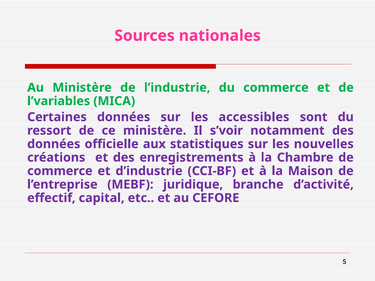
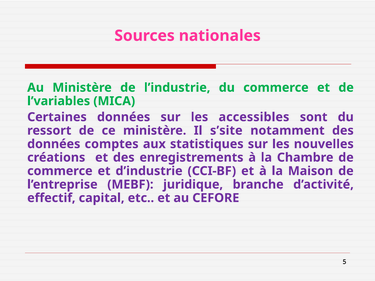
s’voir: s’voir -> s’site (226, 131)
officielle: officielle -> comptes (112, 144)
